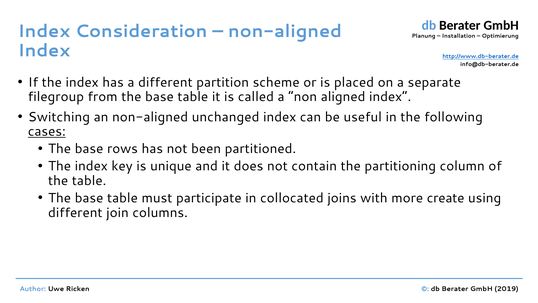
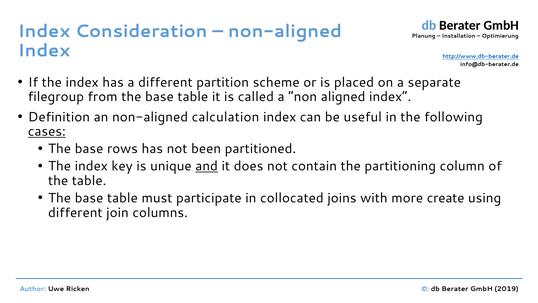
Switching: Switching -> Definition (59, 117)
unchanged: unchanged -> calculation (226, 117)
and underline: none -> present (207, 166)
